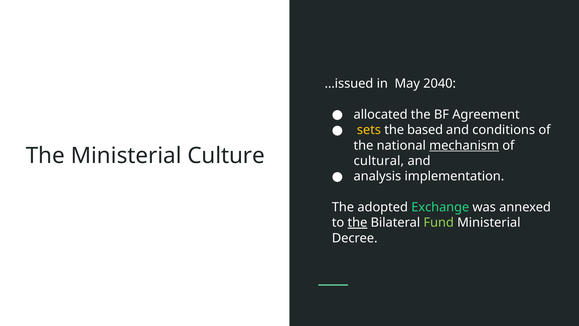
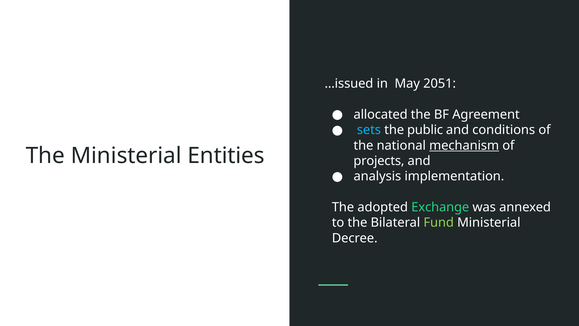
2040: 2040 -> 2051 (440, 84)
sets colour: yellow -> light blue (369, 130)
based: based -> public (425, 130)
Culture: Culture -> Entities (226, 156)
cultural: cultural -> projects (379, 161)
the underline: present -> none (357, 222)
